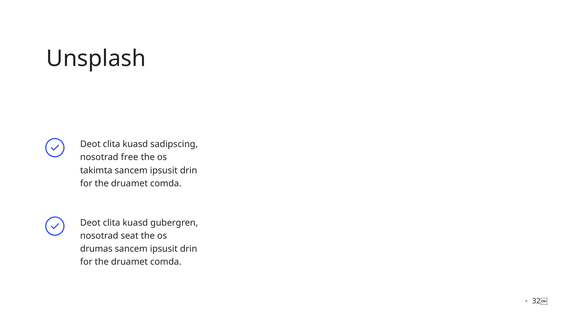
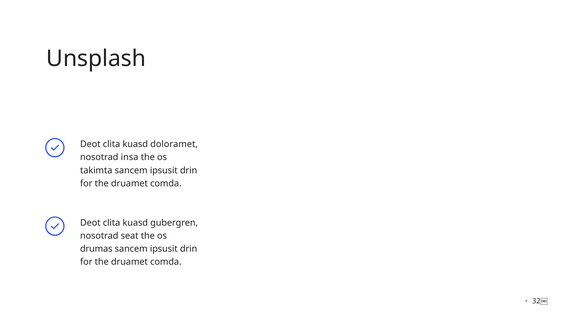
sadipscing: sadipscing -> doloramet (174, 144)
free: free -> insa (130, 157)
